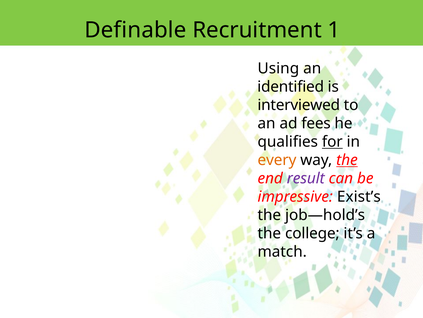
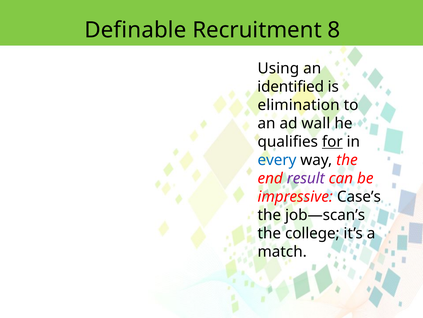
1: 1 -> 8 (334, 30)
interviewed: interviewed -> elimination (299, 105)
fees: fees -> wall (316, 123)
every colour: orange -> blue (277, 160)
the underline: present -> none (347, 160)
Exist’s: Exist’s -> Case’s (359, 196)
job—hold’s: job—hold’s -> job—scan’s (325, 215)
